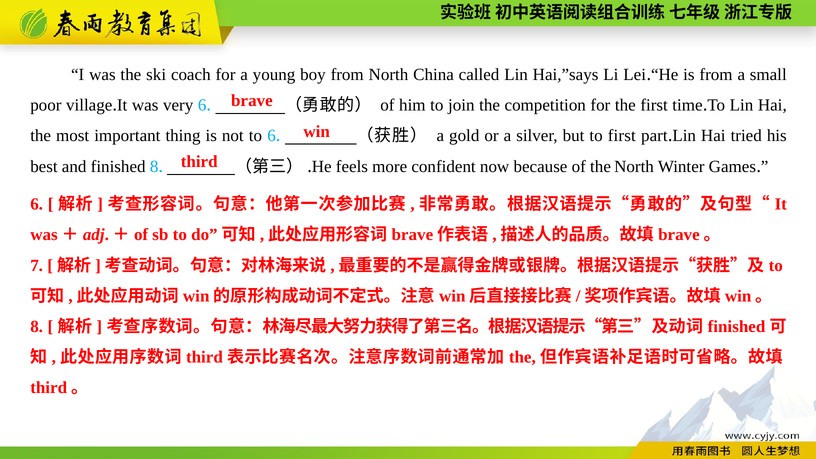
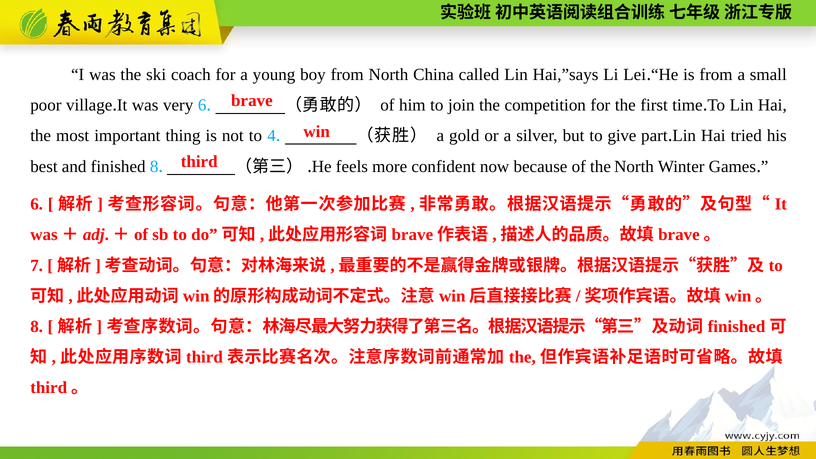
to 6: 6 -> 4 (272, 136)
to first: first -> give (622, 136)
